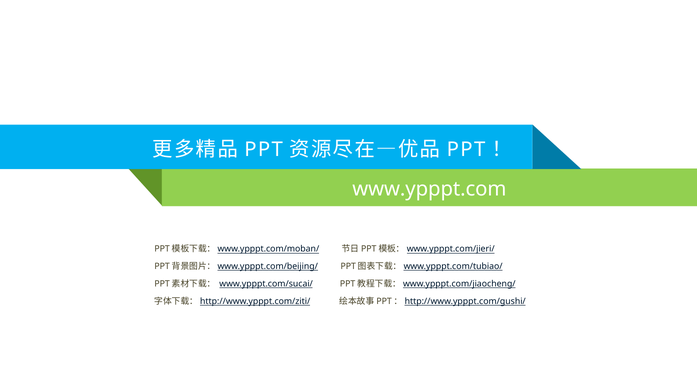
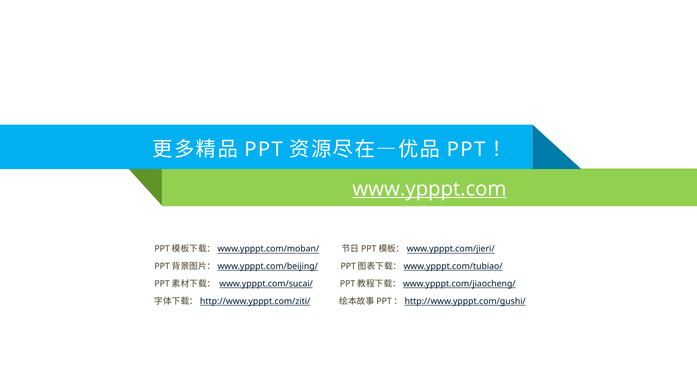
www.ypppt.com underline: none -> present (429, 189)
